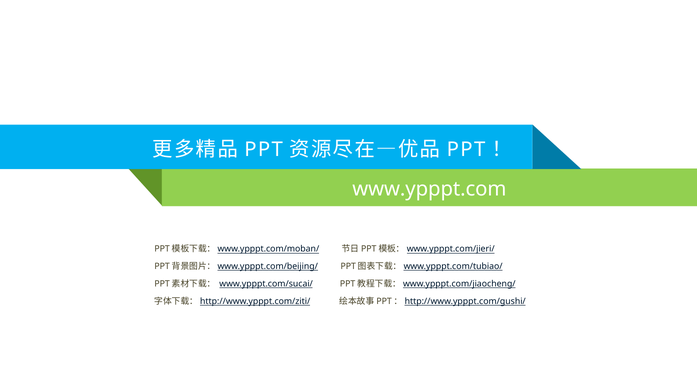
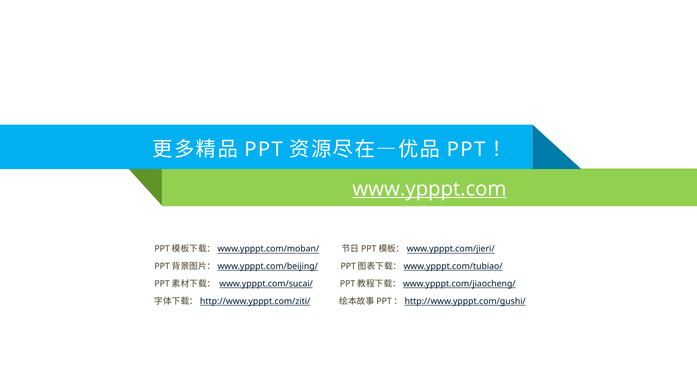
www.ypppt.com underline: none -> present (429, 189)
